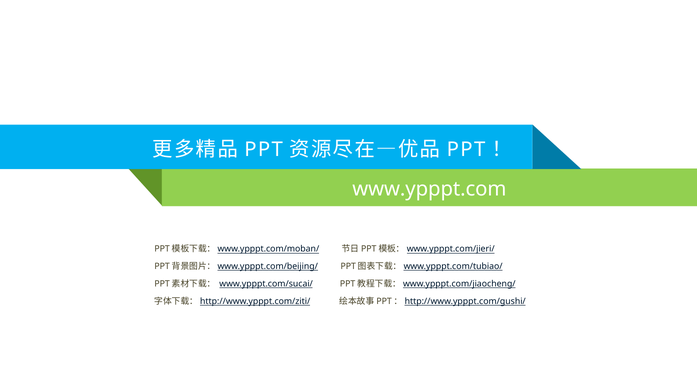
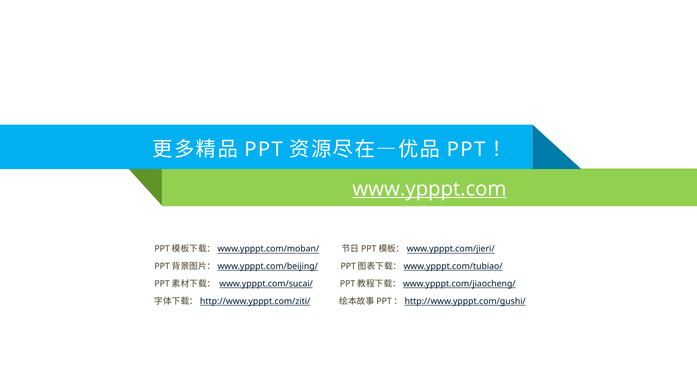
www.ypppt.com underline: none -> present (429, 189)
